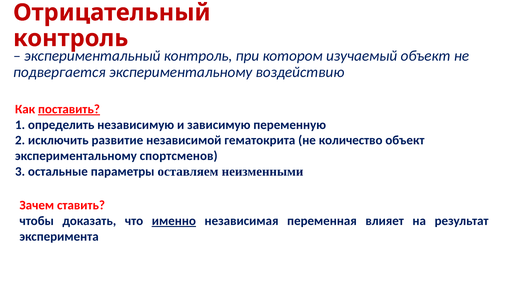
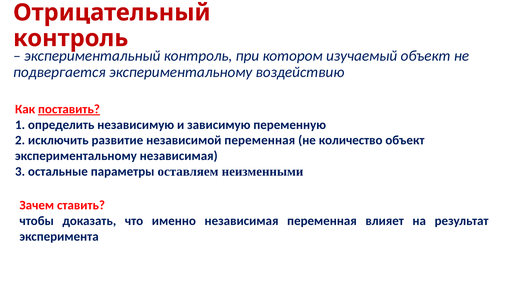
независимой гематокрита: гематокрита -> переменная (260, 140)
экспериментальному спортсменов: спортсменов -> независимая (179, 156)
именно underline: present -> none (174, 221)
